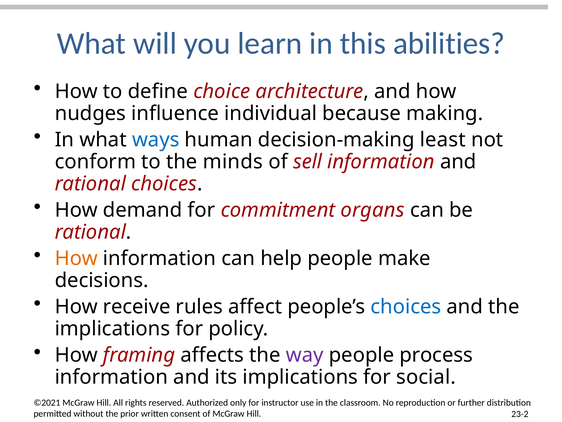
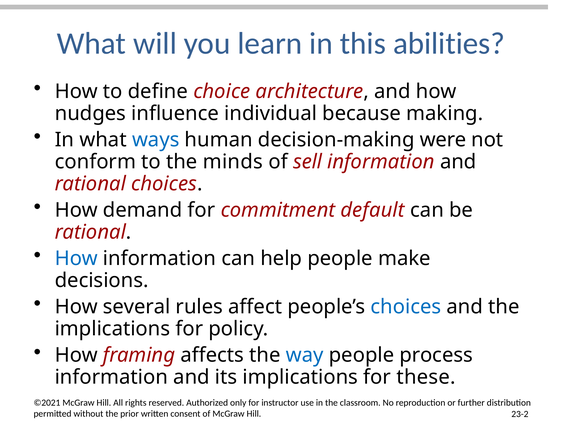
least: least -> were (443, 140)
organs: organs -> default (373, 210)
How colour: orange -> blue (76, 258)
receive: receive -> several (137, 306)
way colour: purple -> blue (305, 355)
social: social -> these (426, 377)
